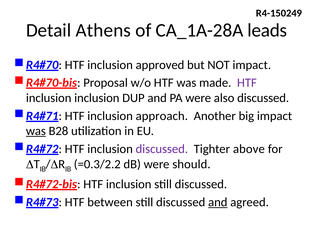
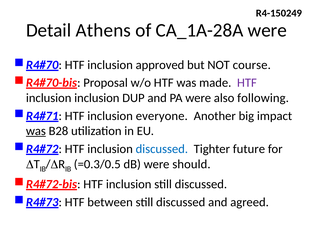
CA_1A-28A leads: leads -> were (267, 30)
NOT impact: impact -> course (252, 65)
also discussed: discussed -> following (263, 98)
approach: approach -> everyone (162, 116)
discussed colour: purple -> blue (162, 149)
above: above -> future (249, 149)
=0.3/2.2: =0.3/2.2 -> =0.3/0.5 (97, 164)
and underline: present -> none (218, 202)
